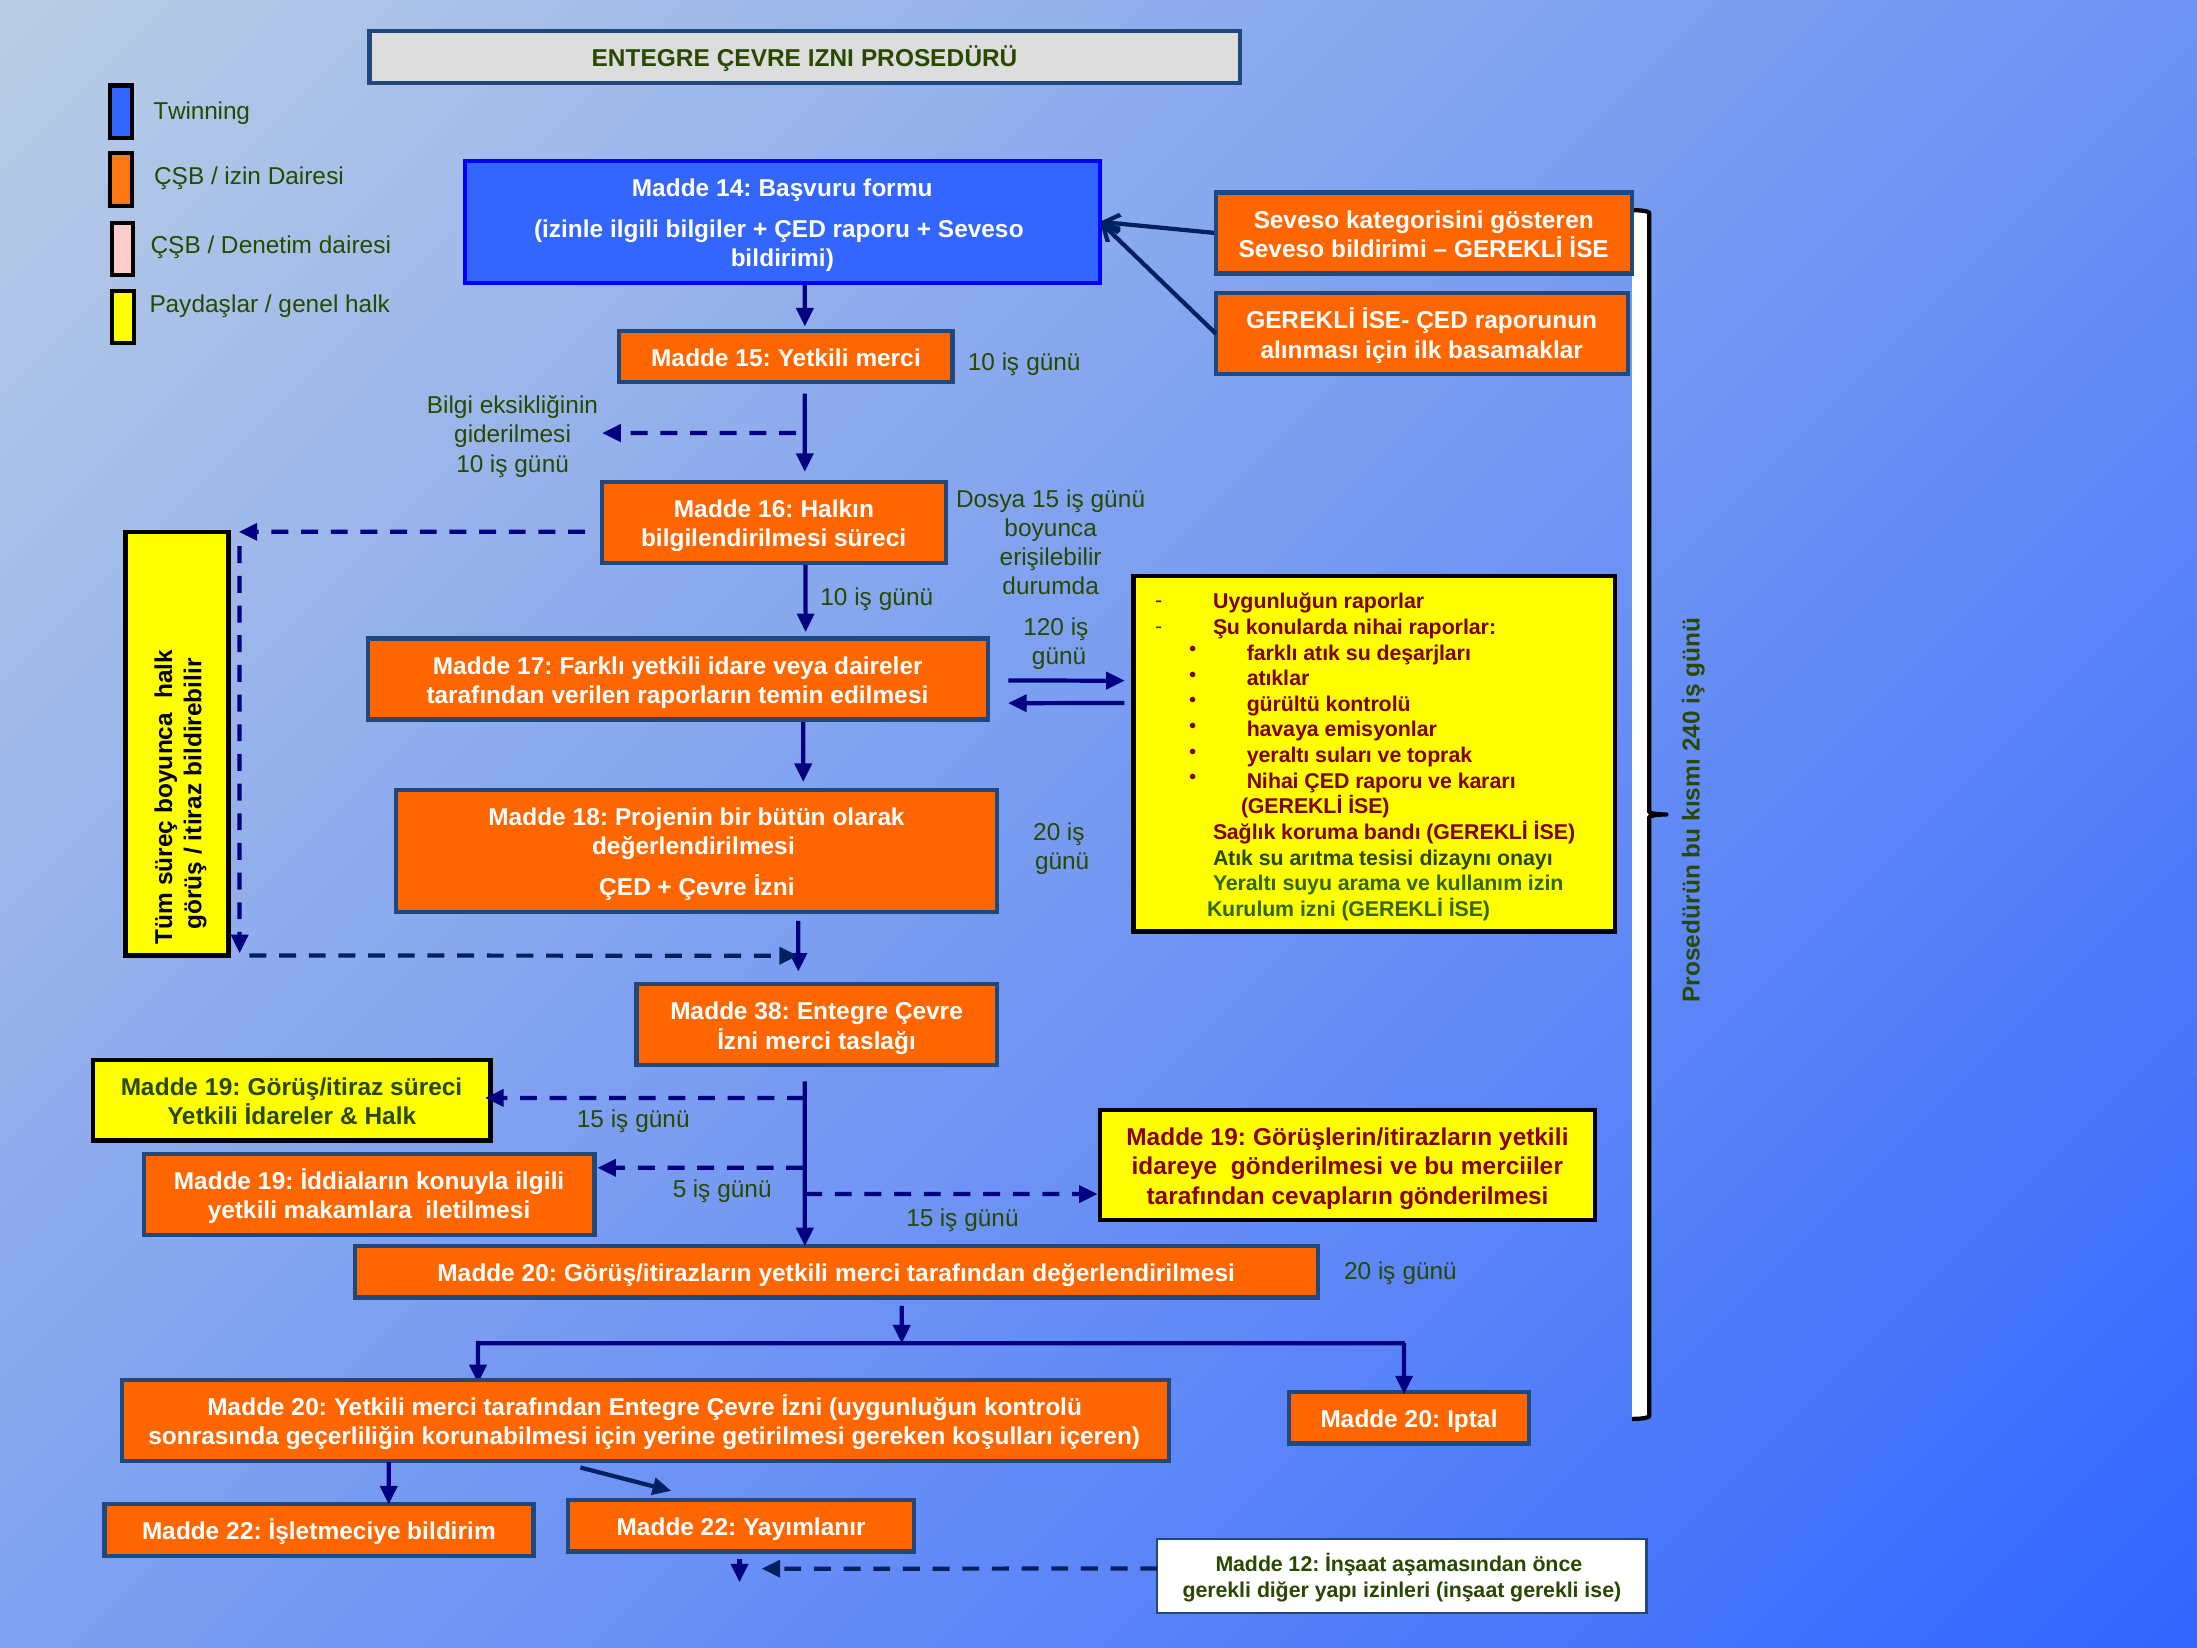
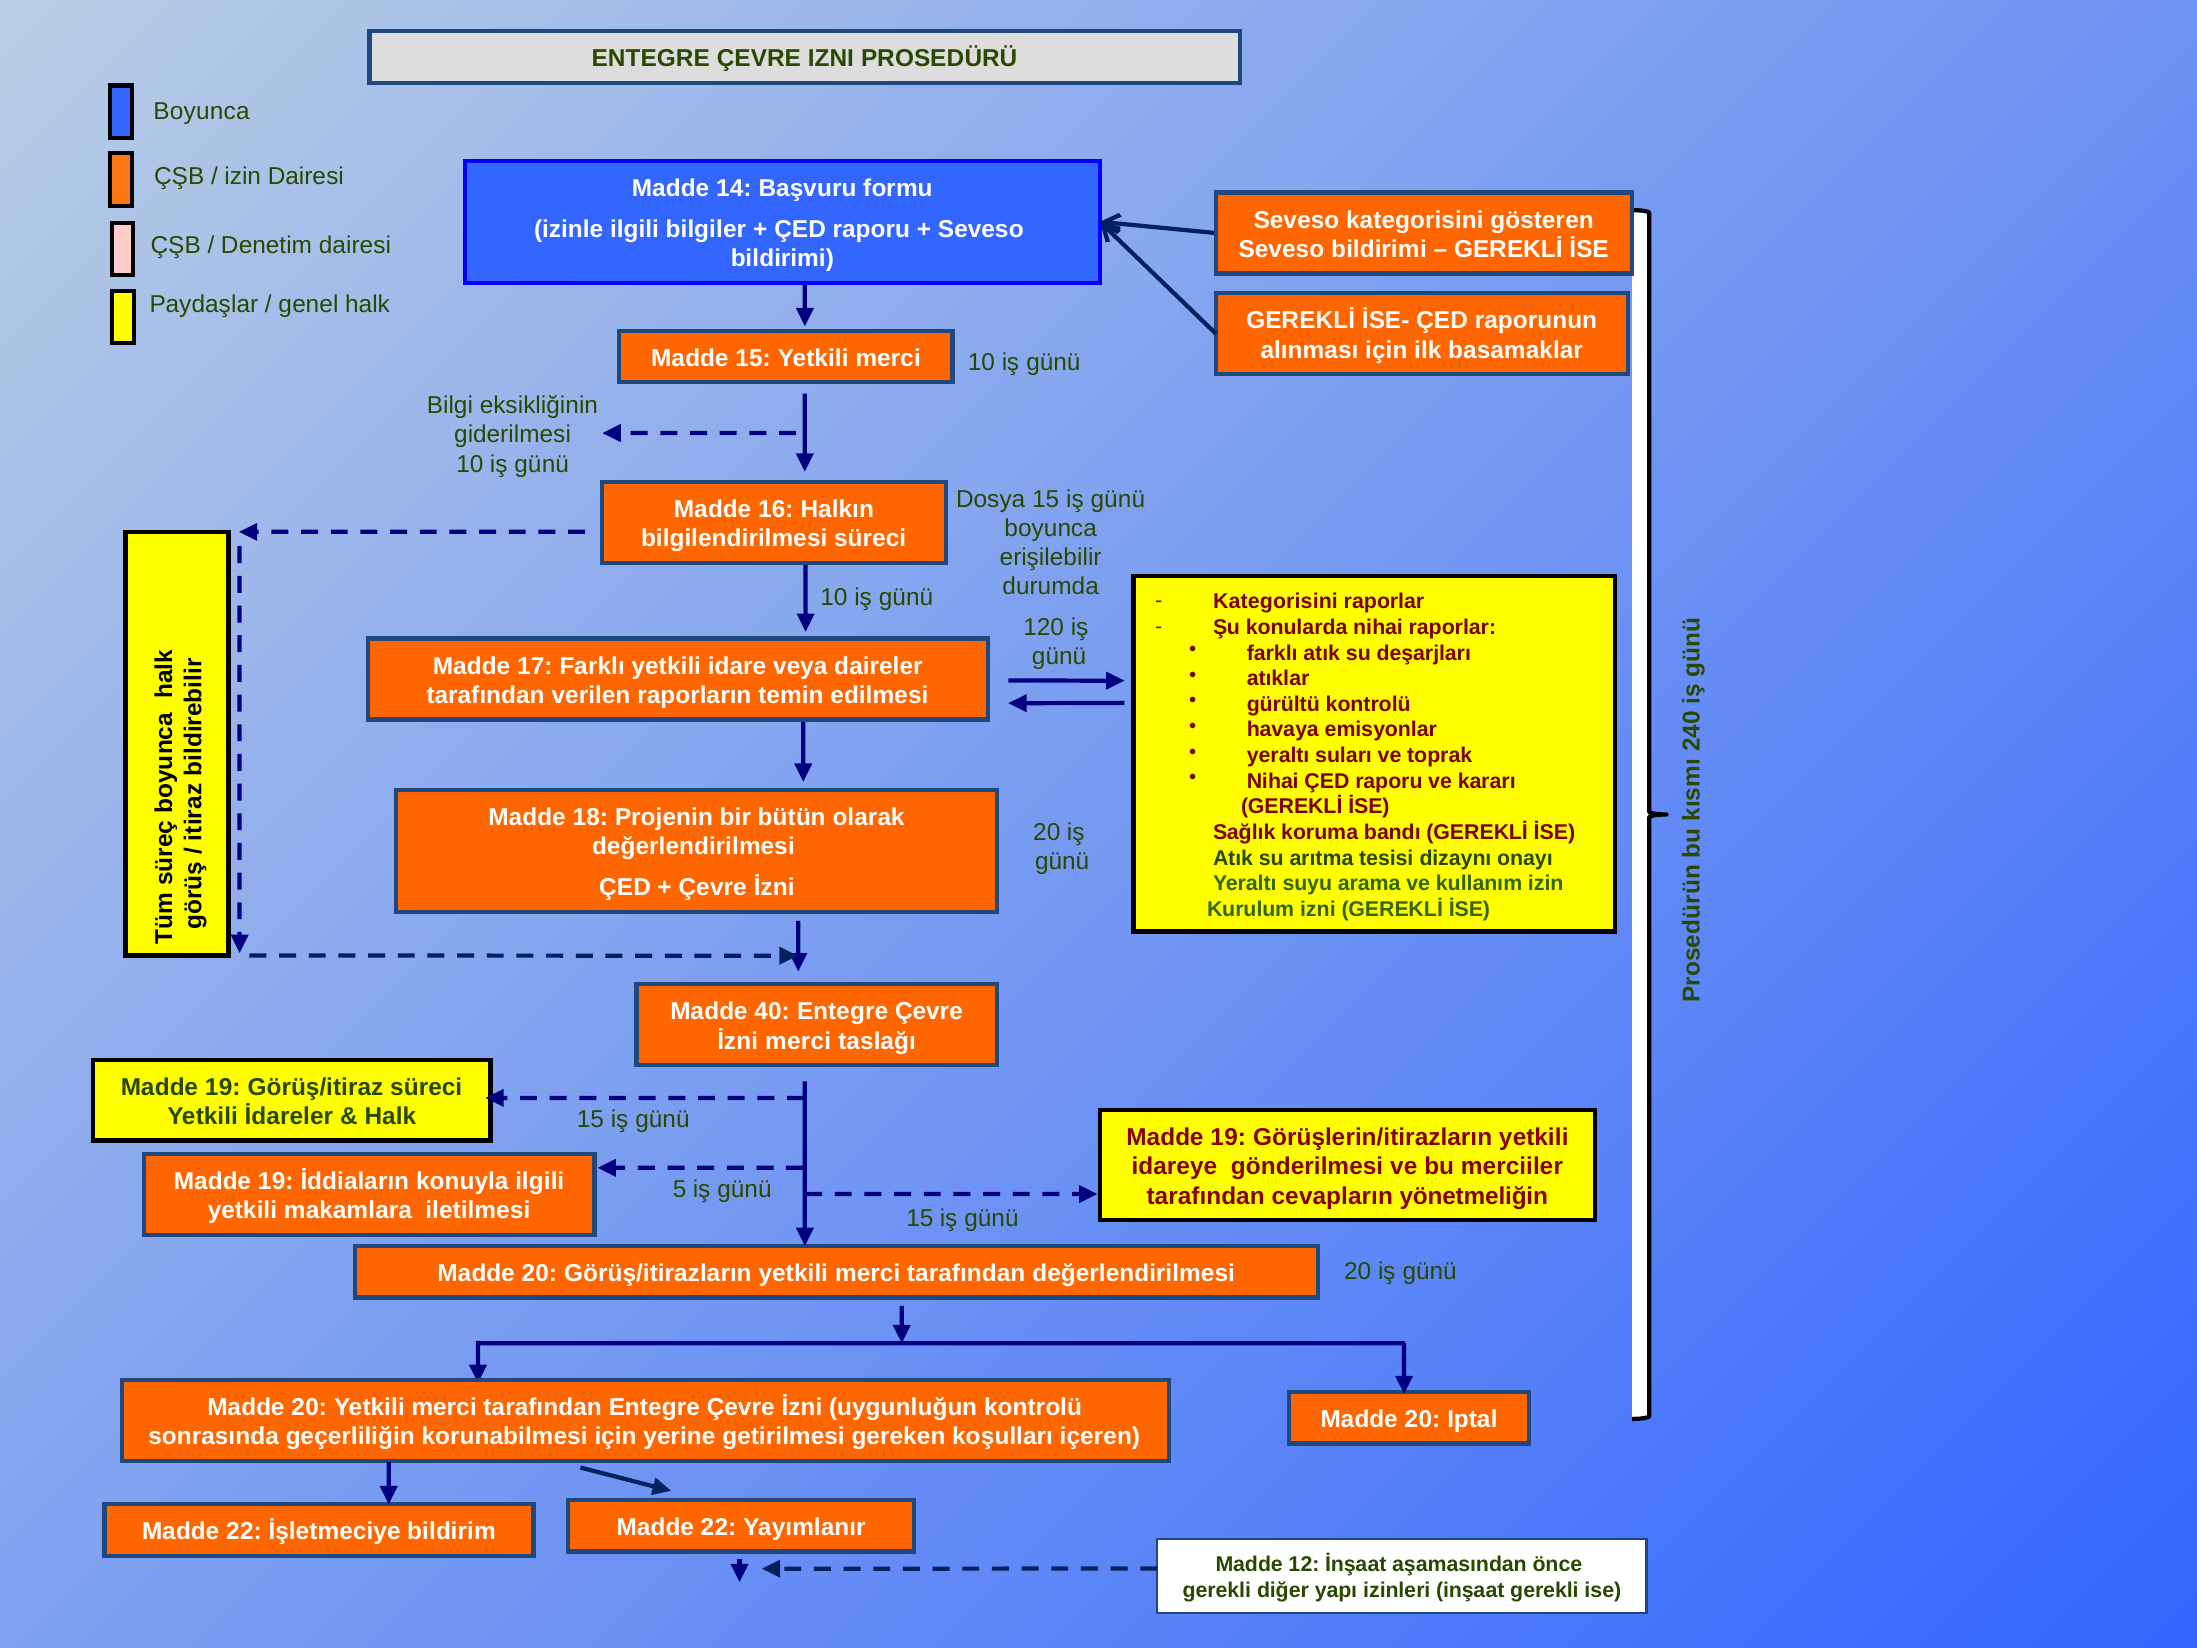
Twinning: Twinning -> Boyunca (202, 111)
Uygunluğun: Uygunluğun -> Kategorisini (1275, 602)
38: 38 -> 40 (772, 1012)
cevapların gönderilmesi: gönderilmesi -> yönetmeliğin (1474, 1196)
